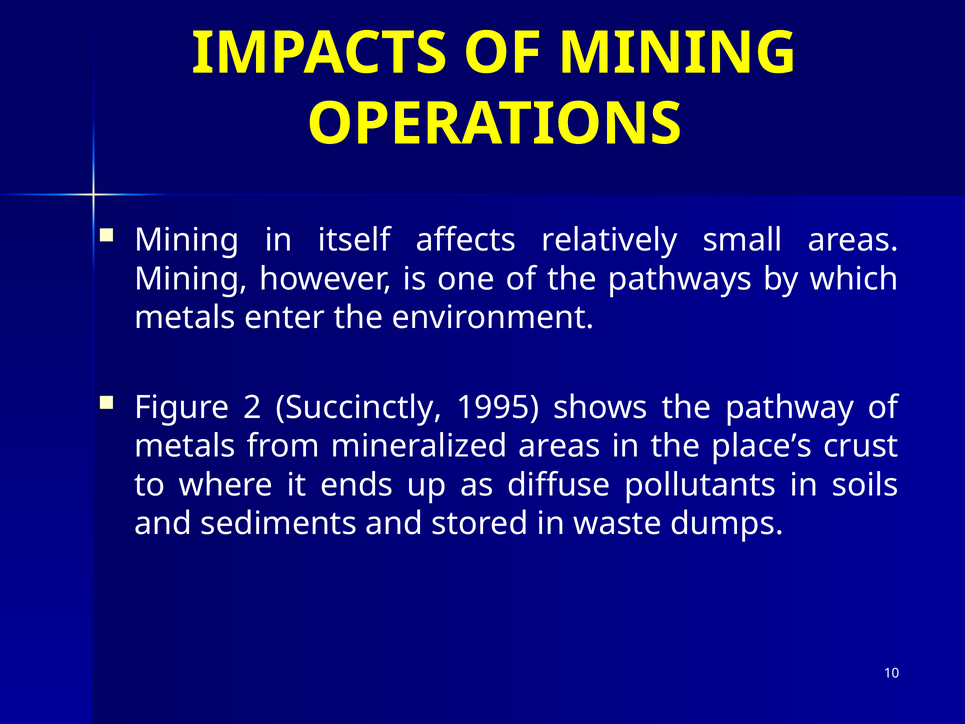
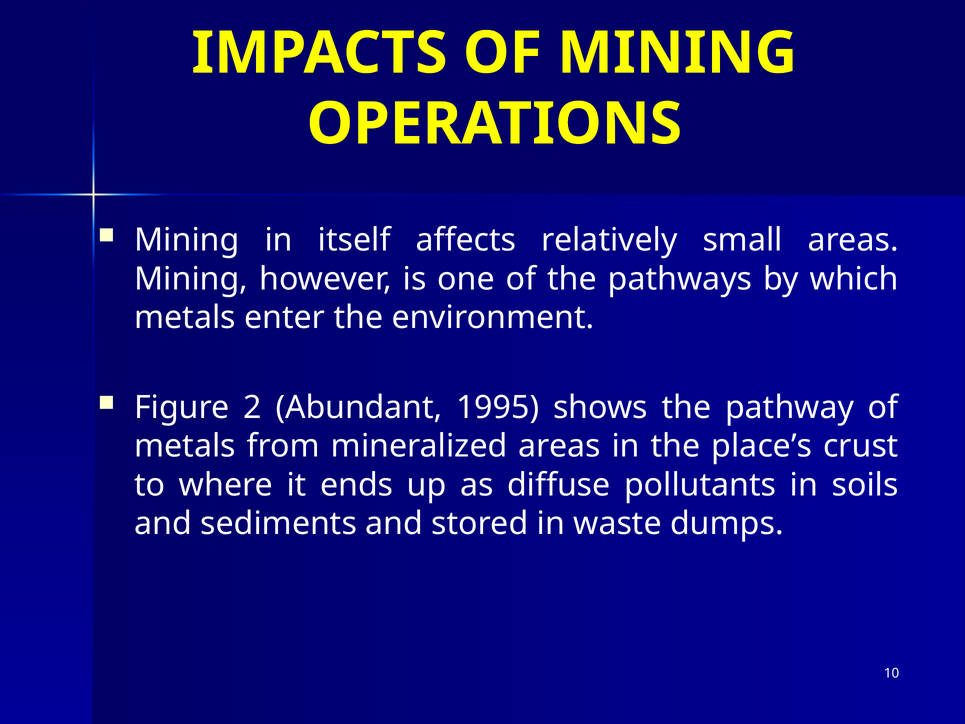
Succinctly: Succinctly -> Abundant (359, 408)
